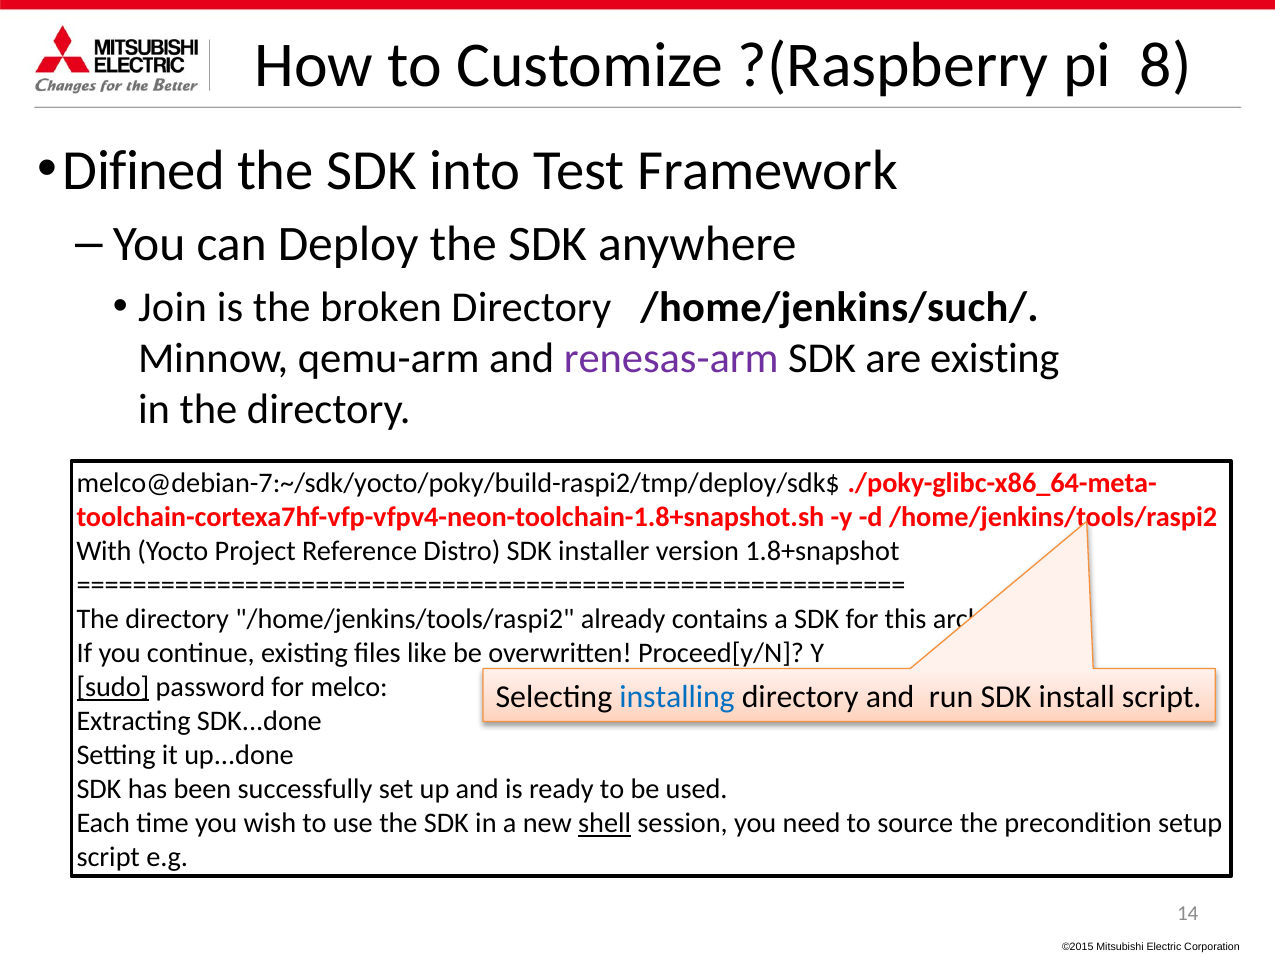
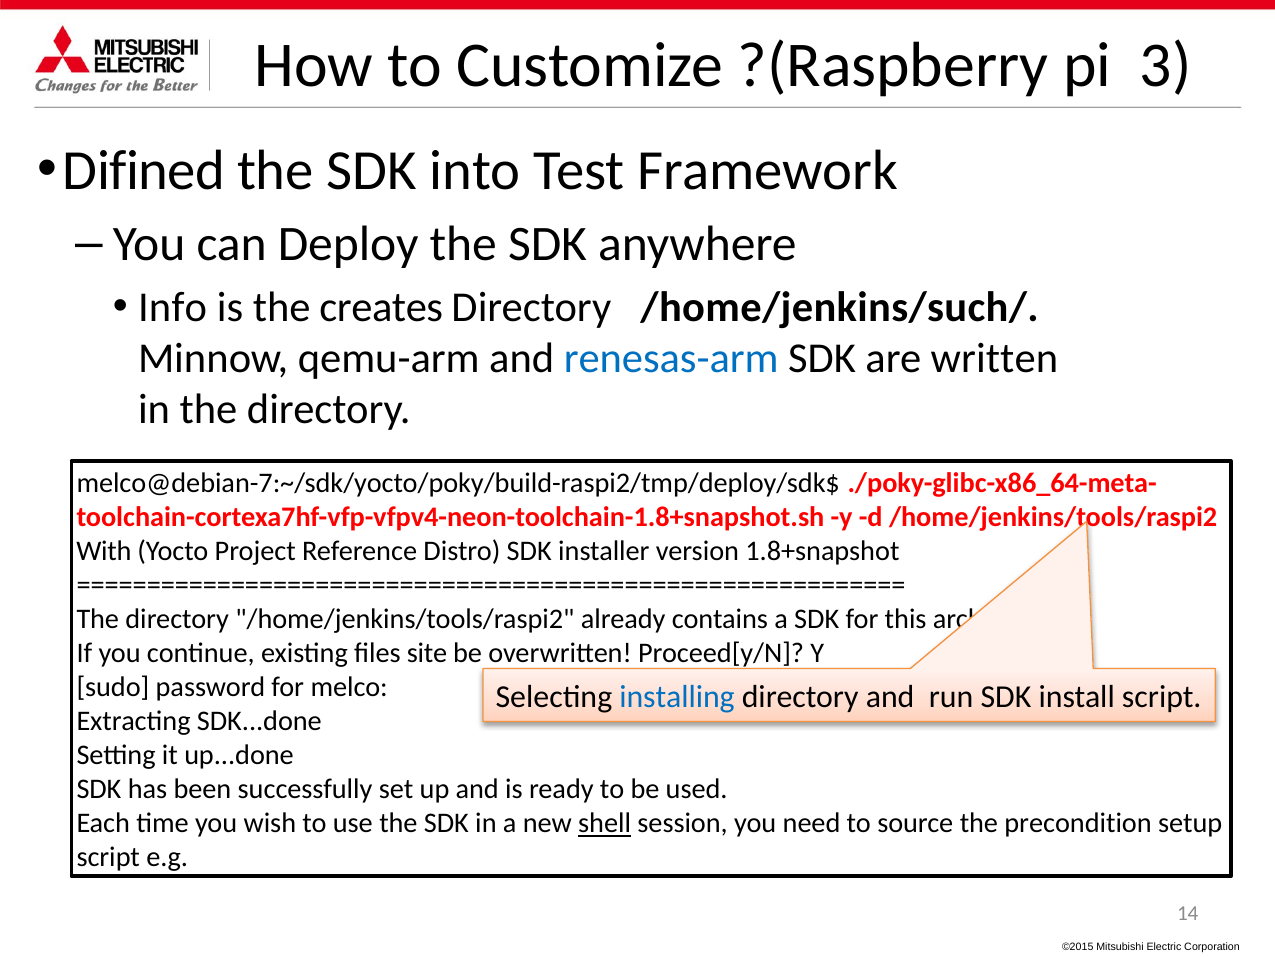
8: 8 -> 3 (1166, 65)
Join: Join -> Info (173, 308)
broken: broken -> creates (381, 308)
renesas-arm colour: purple -> blue (671, 359)
are existing: existing -> written (994, 359)
like: like -> site (427, 653)
sudo underline: present -> none (113, 687)
